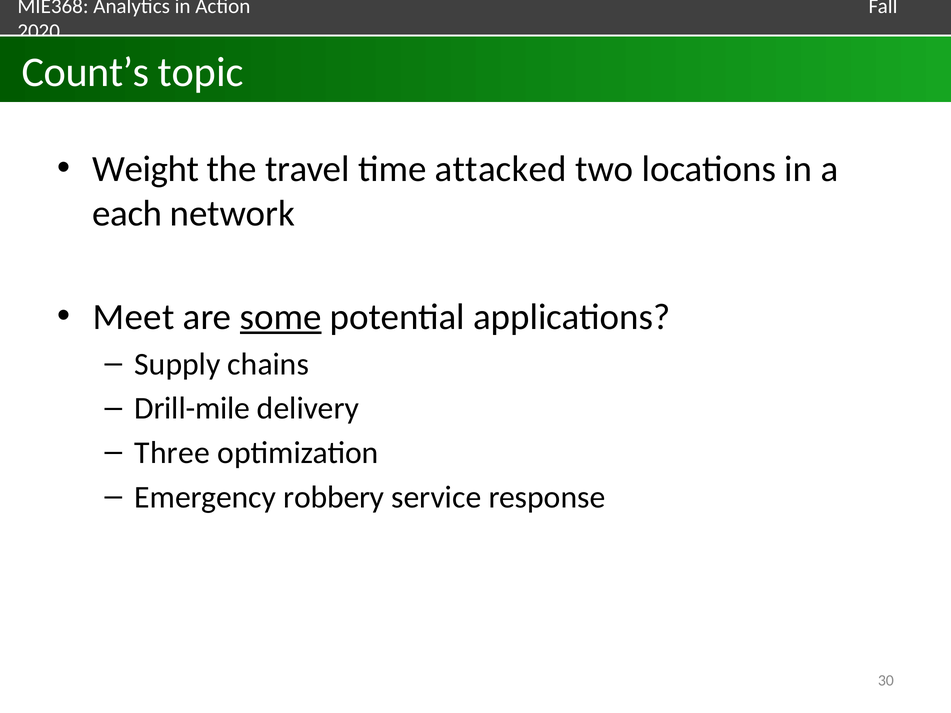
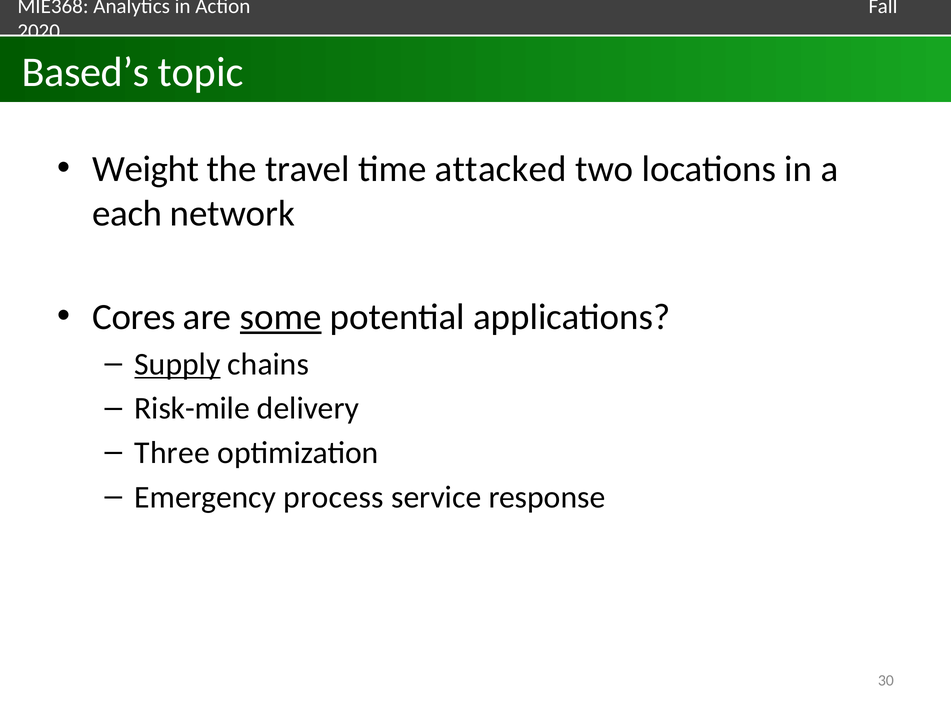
Count’s: Count’s -> Based’s (86, 72)
Meet: Meet -> Cores (134, 317)
Supply underline: none -> present (177, 364)
Drill-mile: Drill-mile -> Risk-mile (192, 409)
robbery: robbery -> process (334, 497)
